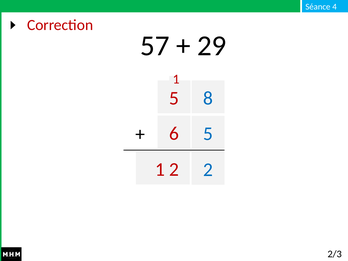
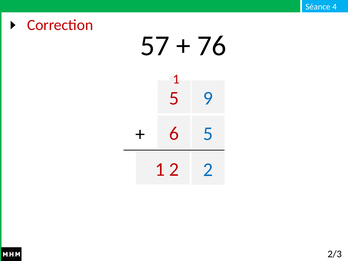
29: 29 -> 76 (212, 46)
8: 8 -> 9 (208, 98)
